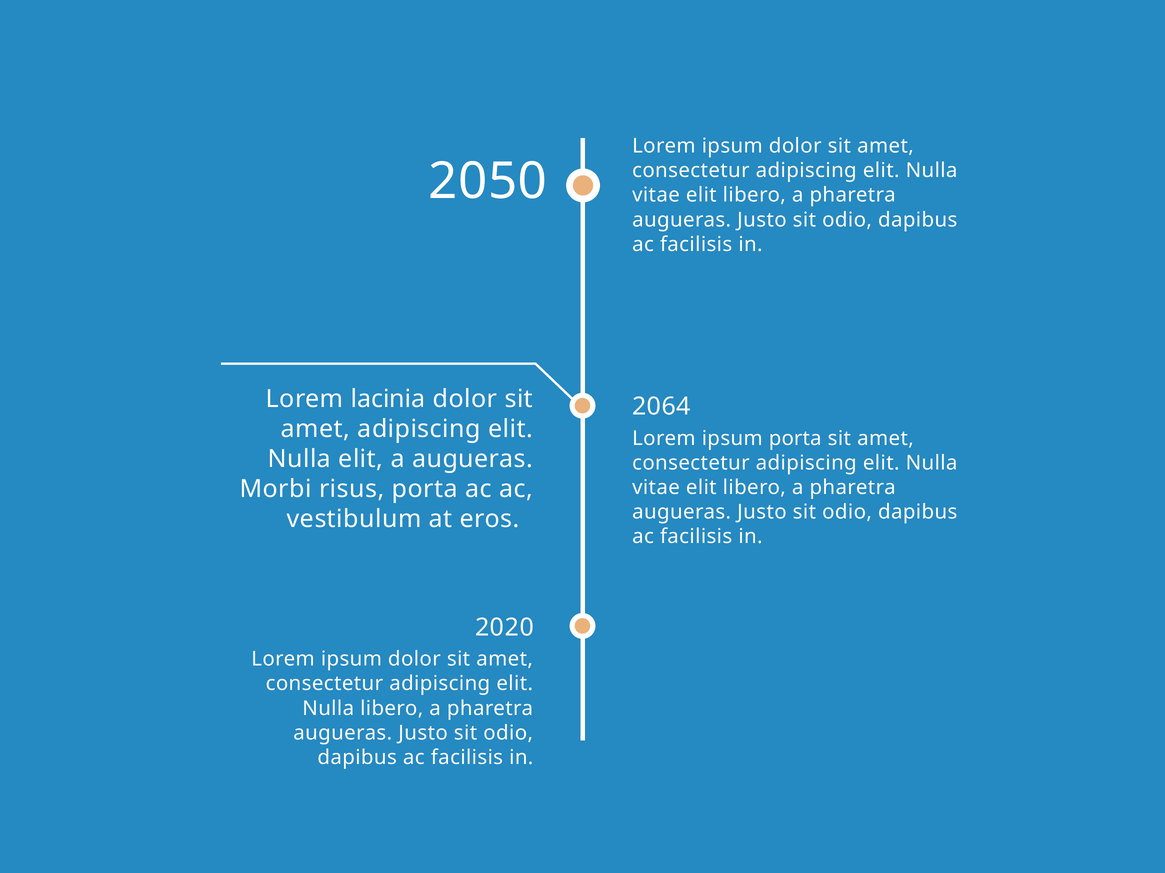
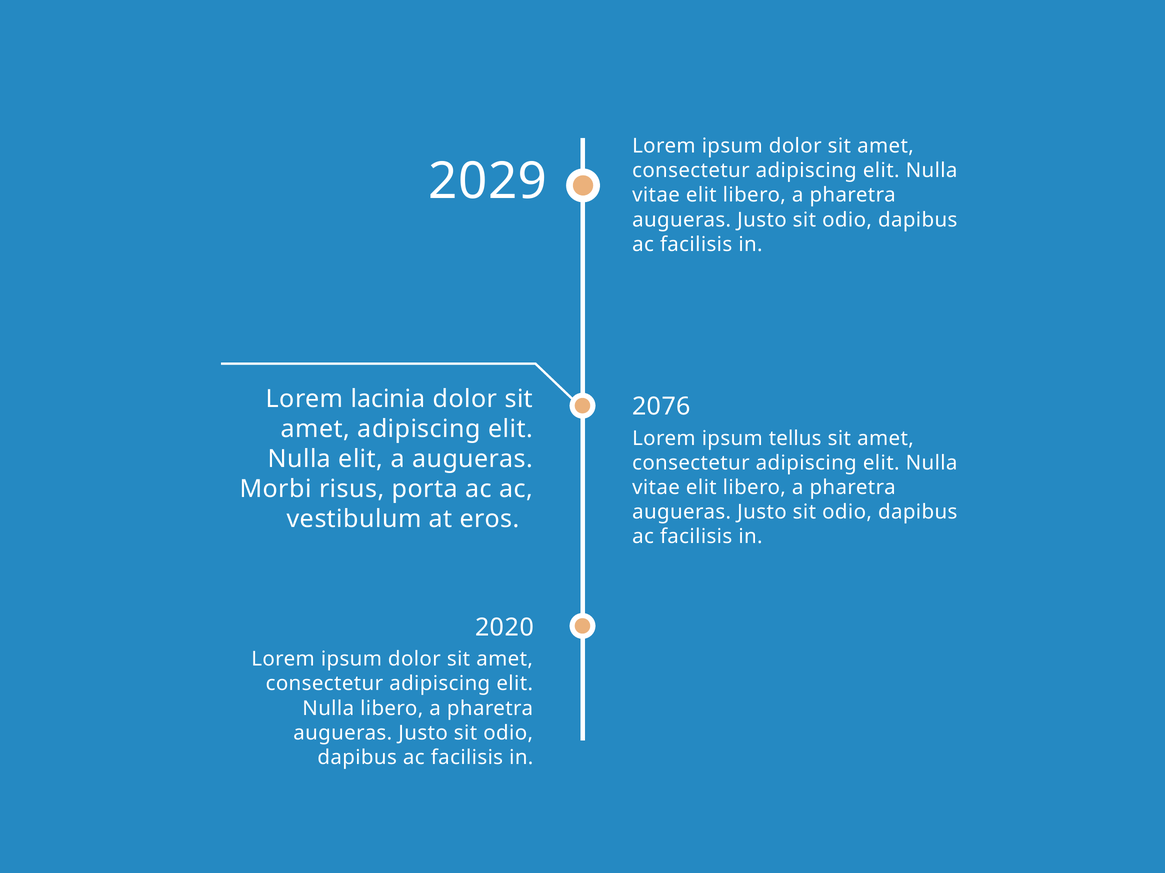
2050: 2050 -> 2029 (488, 181)
2064: 2064 -> 2076 (661, 407)
ipsum porta: porta -> tellus (795, 439)
